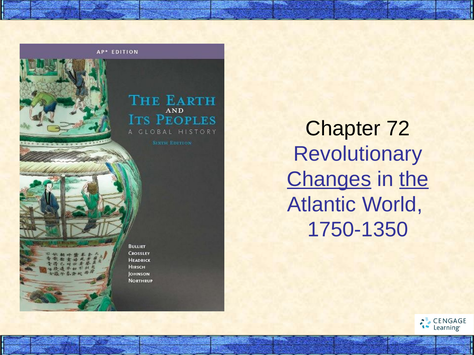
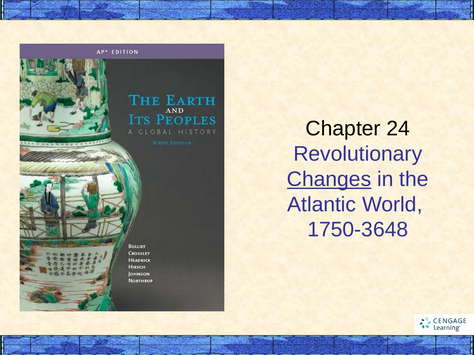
72: 72 -> 24 (398, 129)
the underline: present -> none (414, 179)
1750-1350: 1750-1350 -> 1750-3648 (358, 230)
